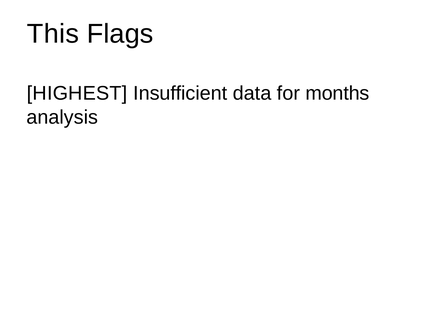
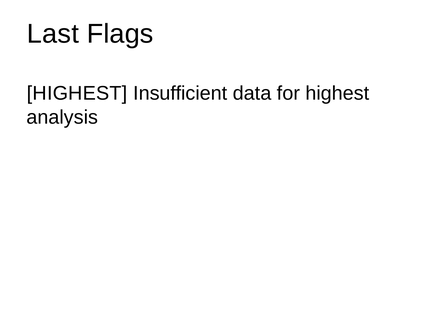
This: This -> Last (53, 34)
for months: months -> highest (337, 93)
